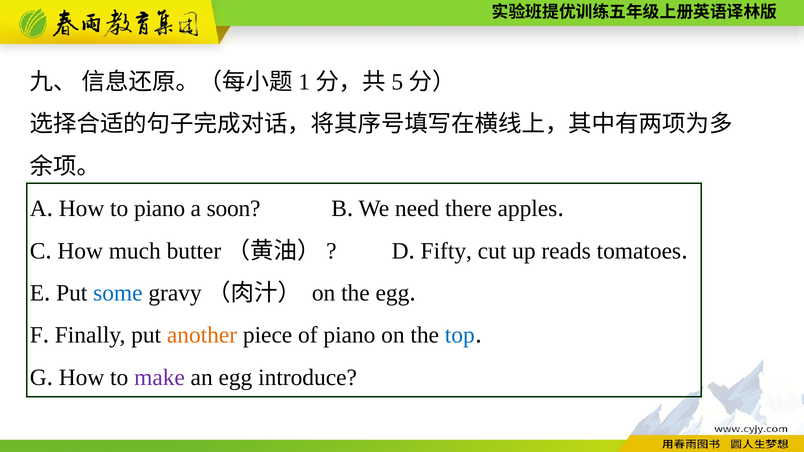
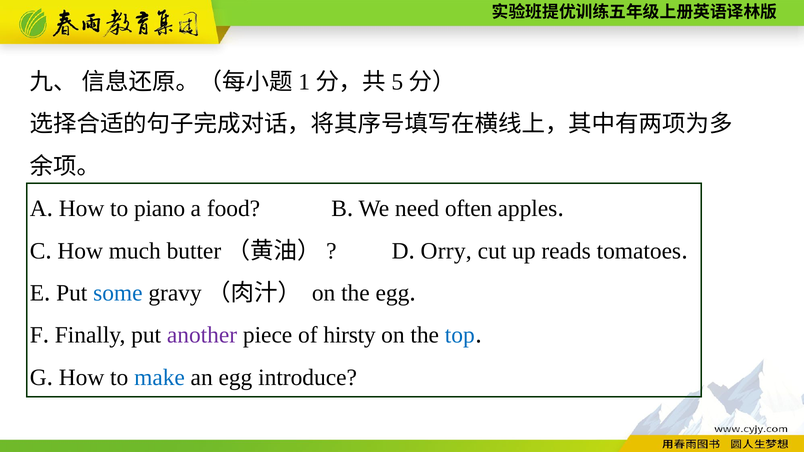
soon: soon -> food (234, 209)
there: there -> often (469, 209)
Fifty: Fifty -> Orry (446, 251)
another colour: orange -> purple (202, 335)
of piano: piano -> hirsty (350, 335)
make colour: purple -> blue (160, 378)
